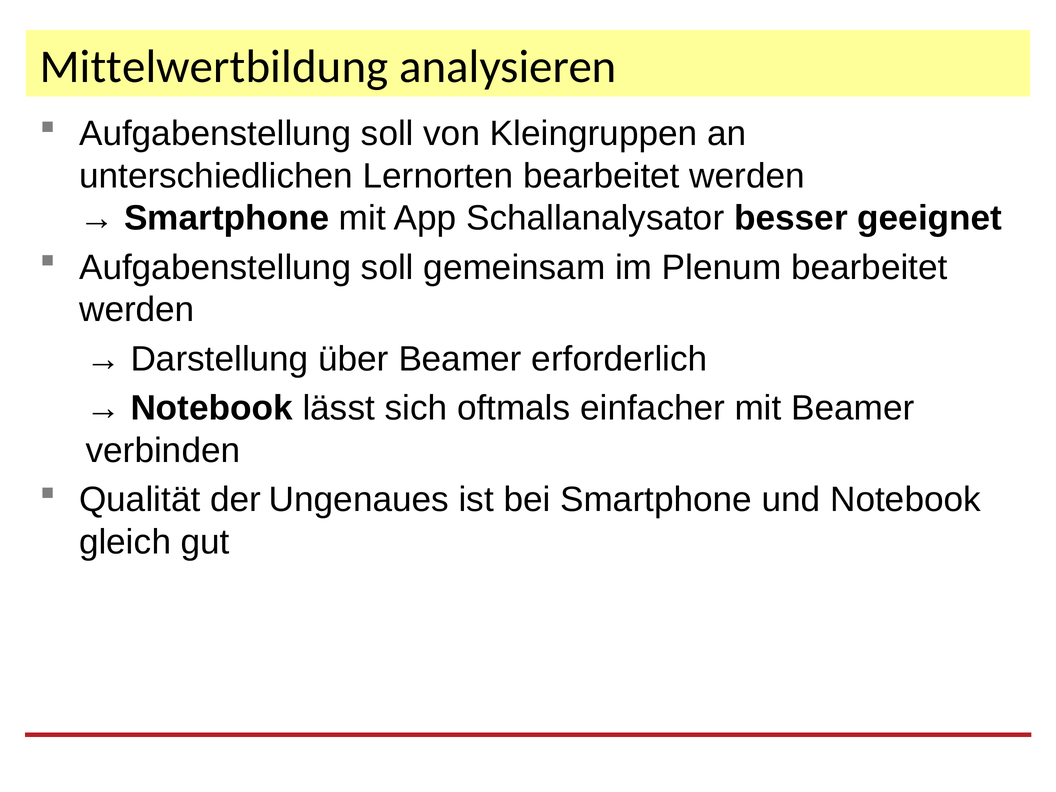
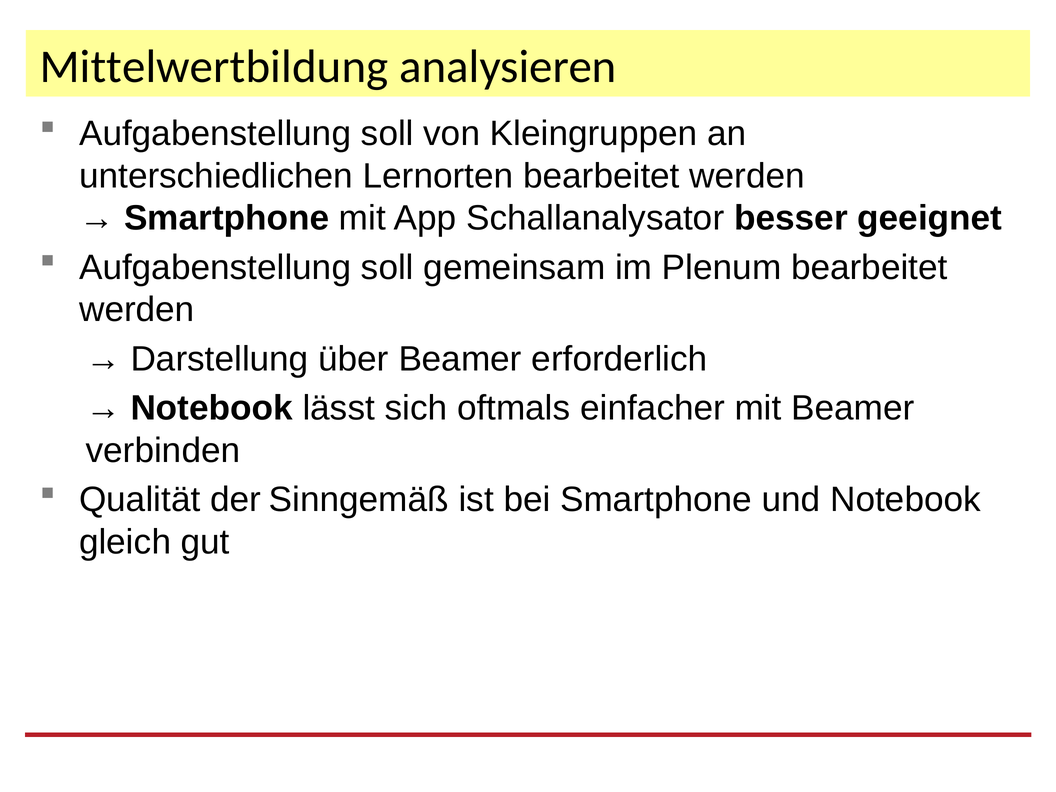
Ungenaues: Ungenaues -> Sinngemäß (359, 500)
